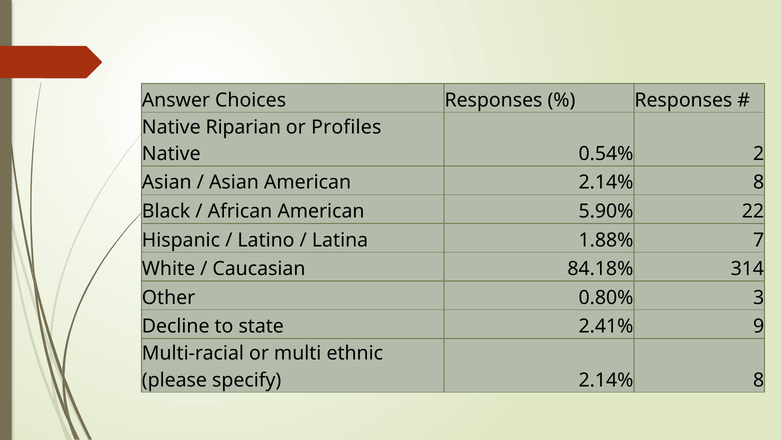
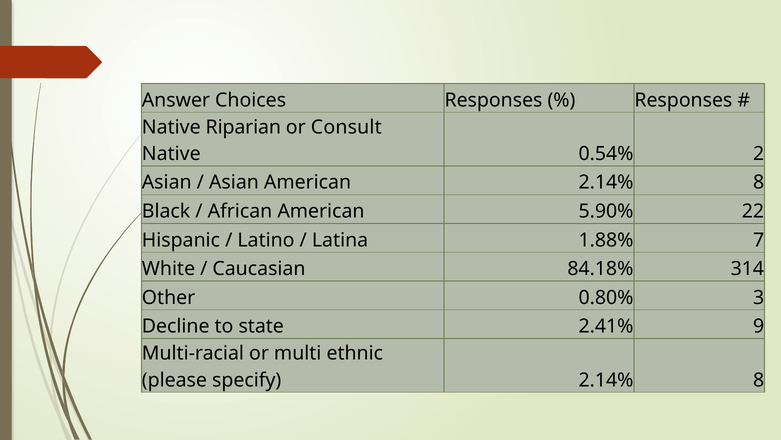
Profiles: Profiles -> Consult (346, 127)
